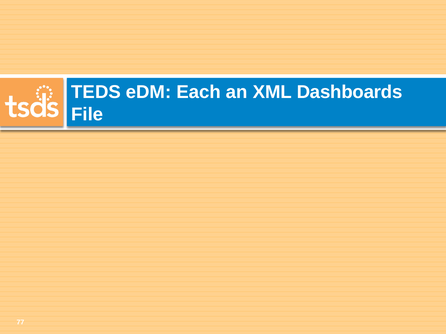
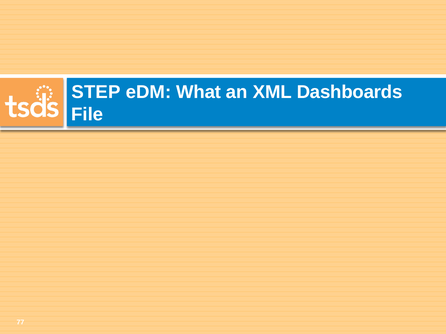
TEDS: TEDS -> STEP (96, 92)
Each: Each -> What (199, 92)
